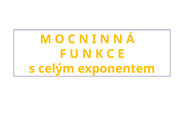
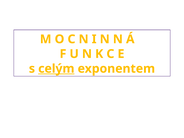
celým underline: none -> present (56, 69)
